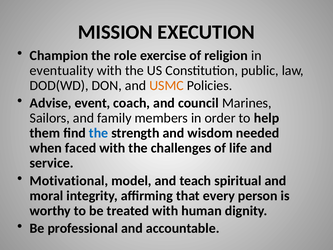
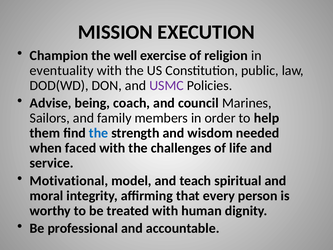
role: role -> well (125, 55)
USMC colour: orange -> purple (167, 85)
event: event -> being (92, 103)
